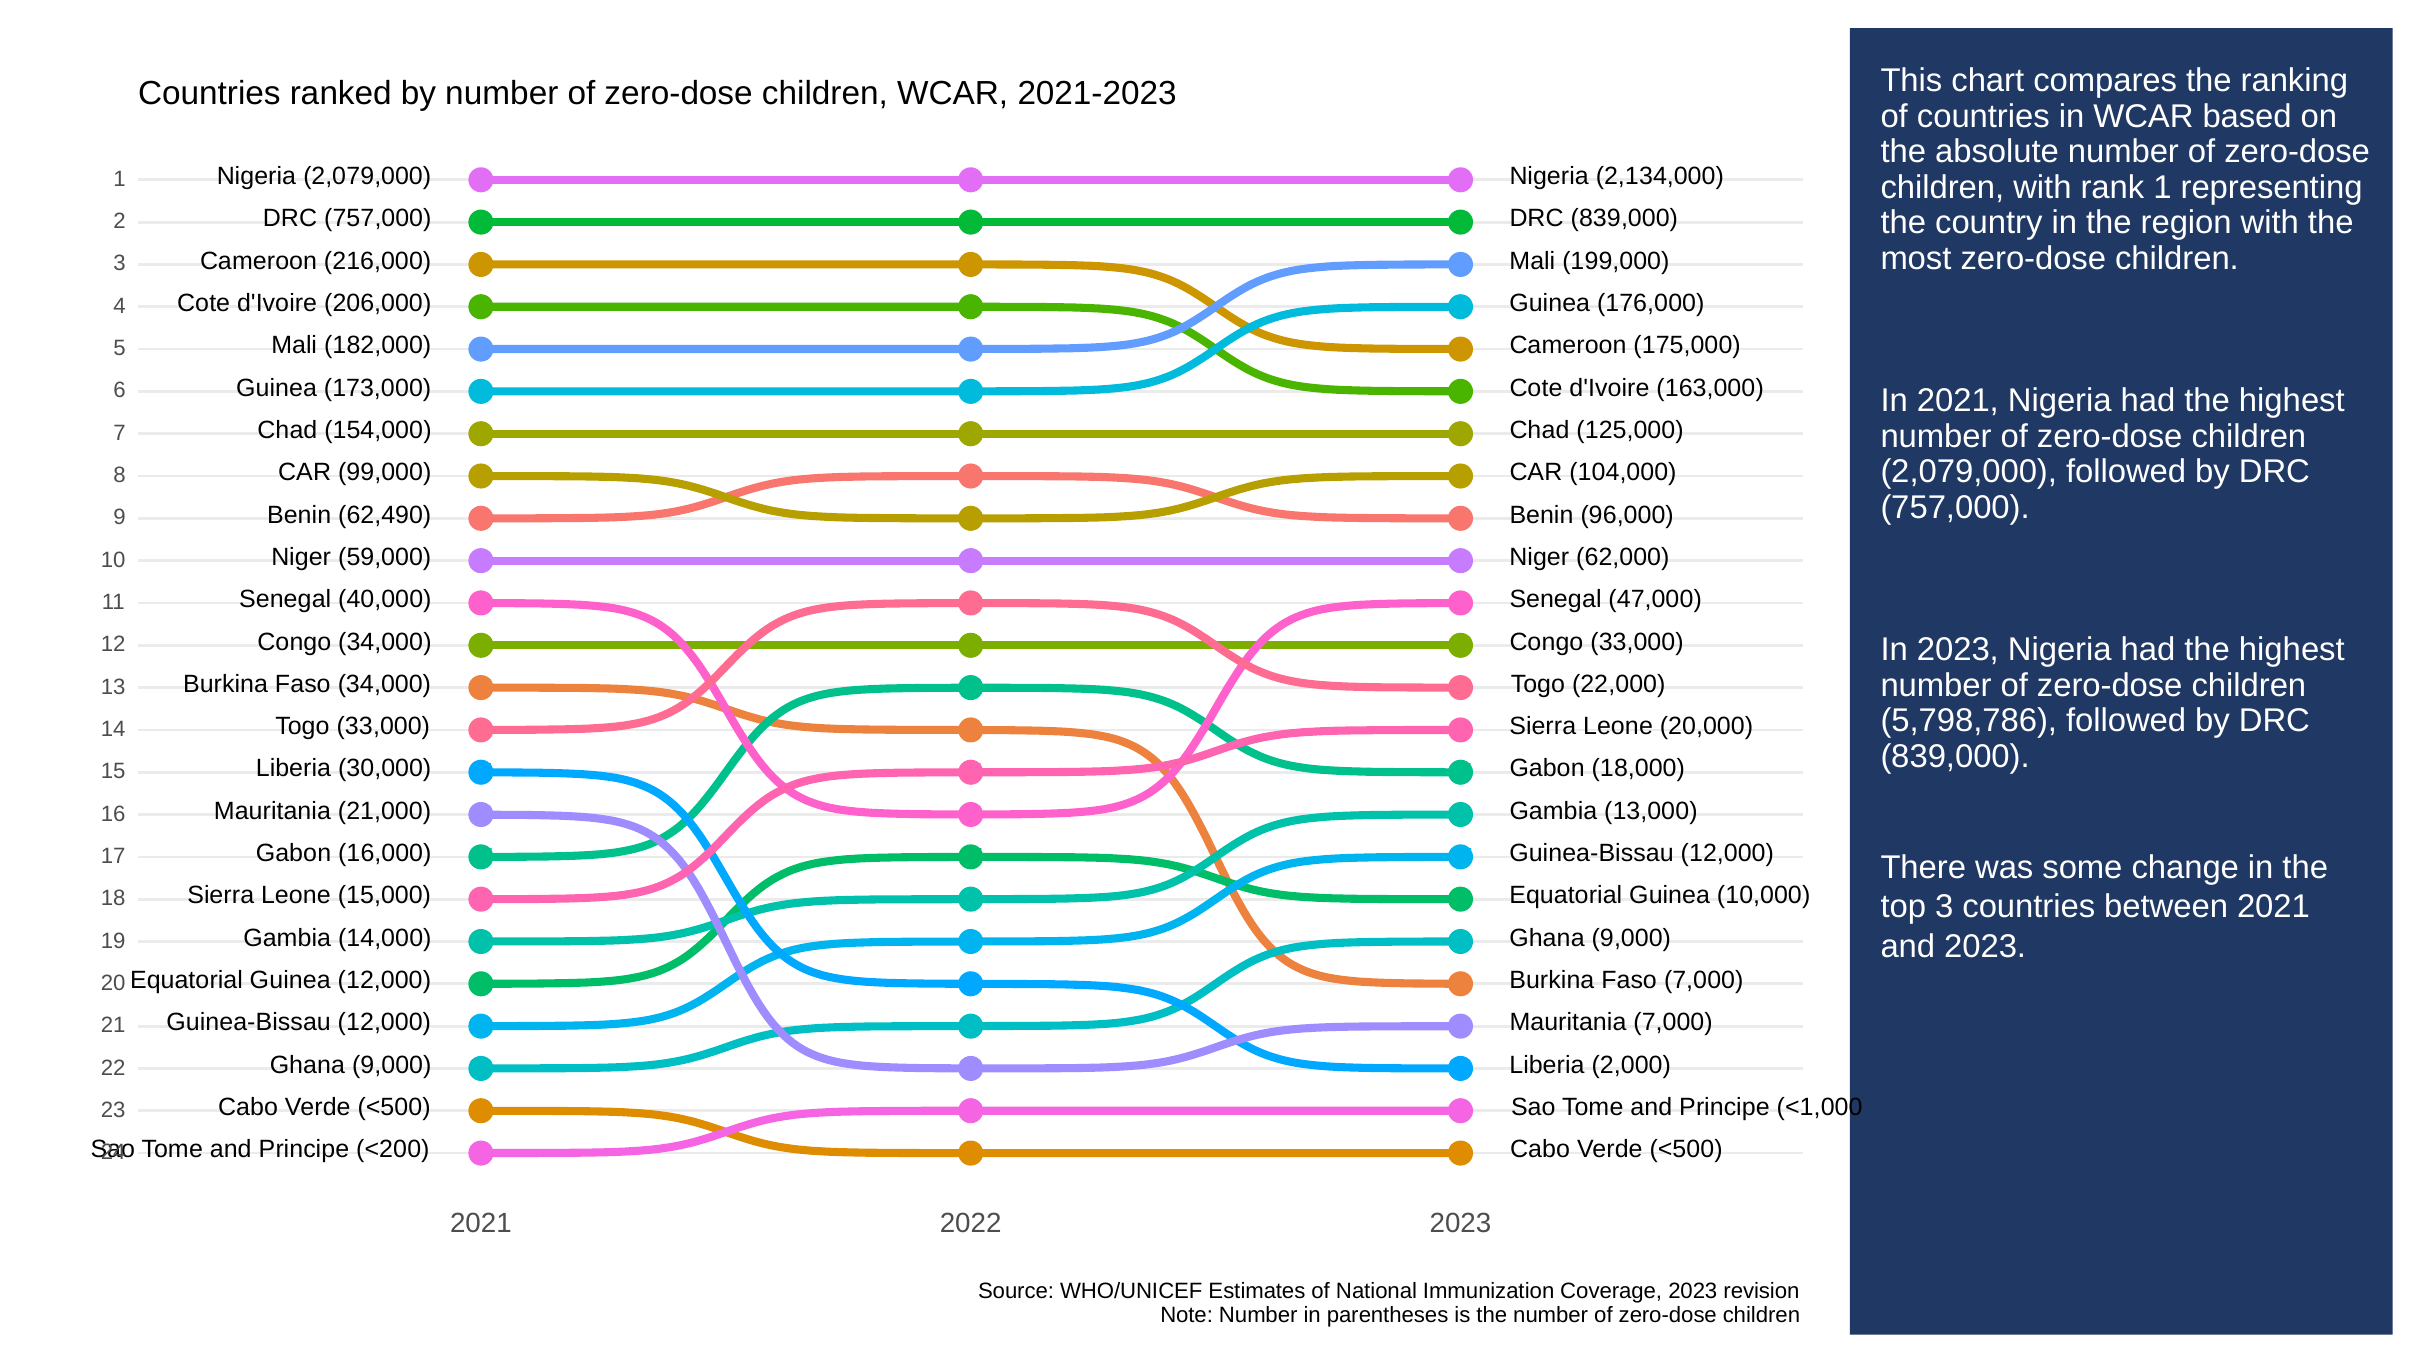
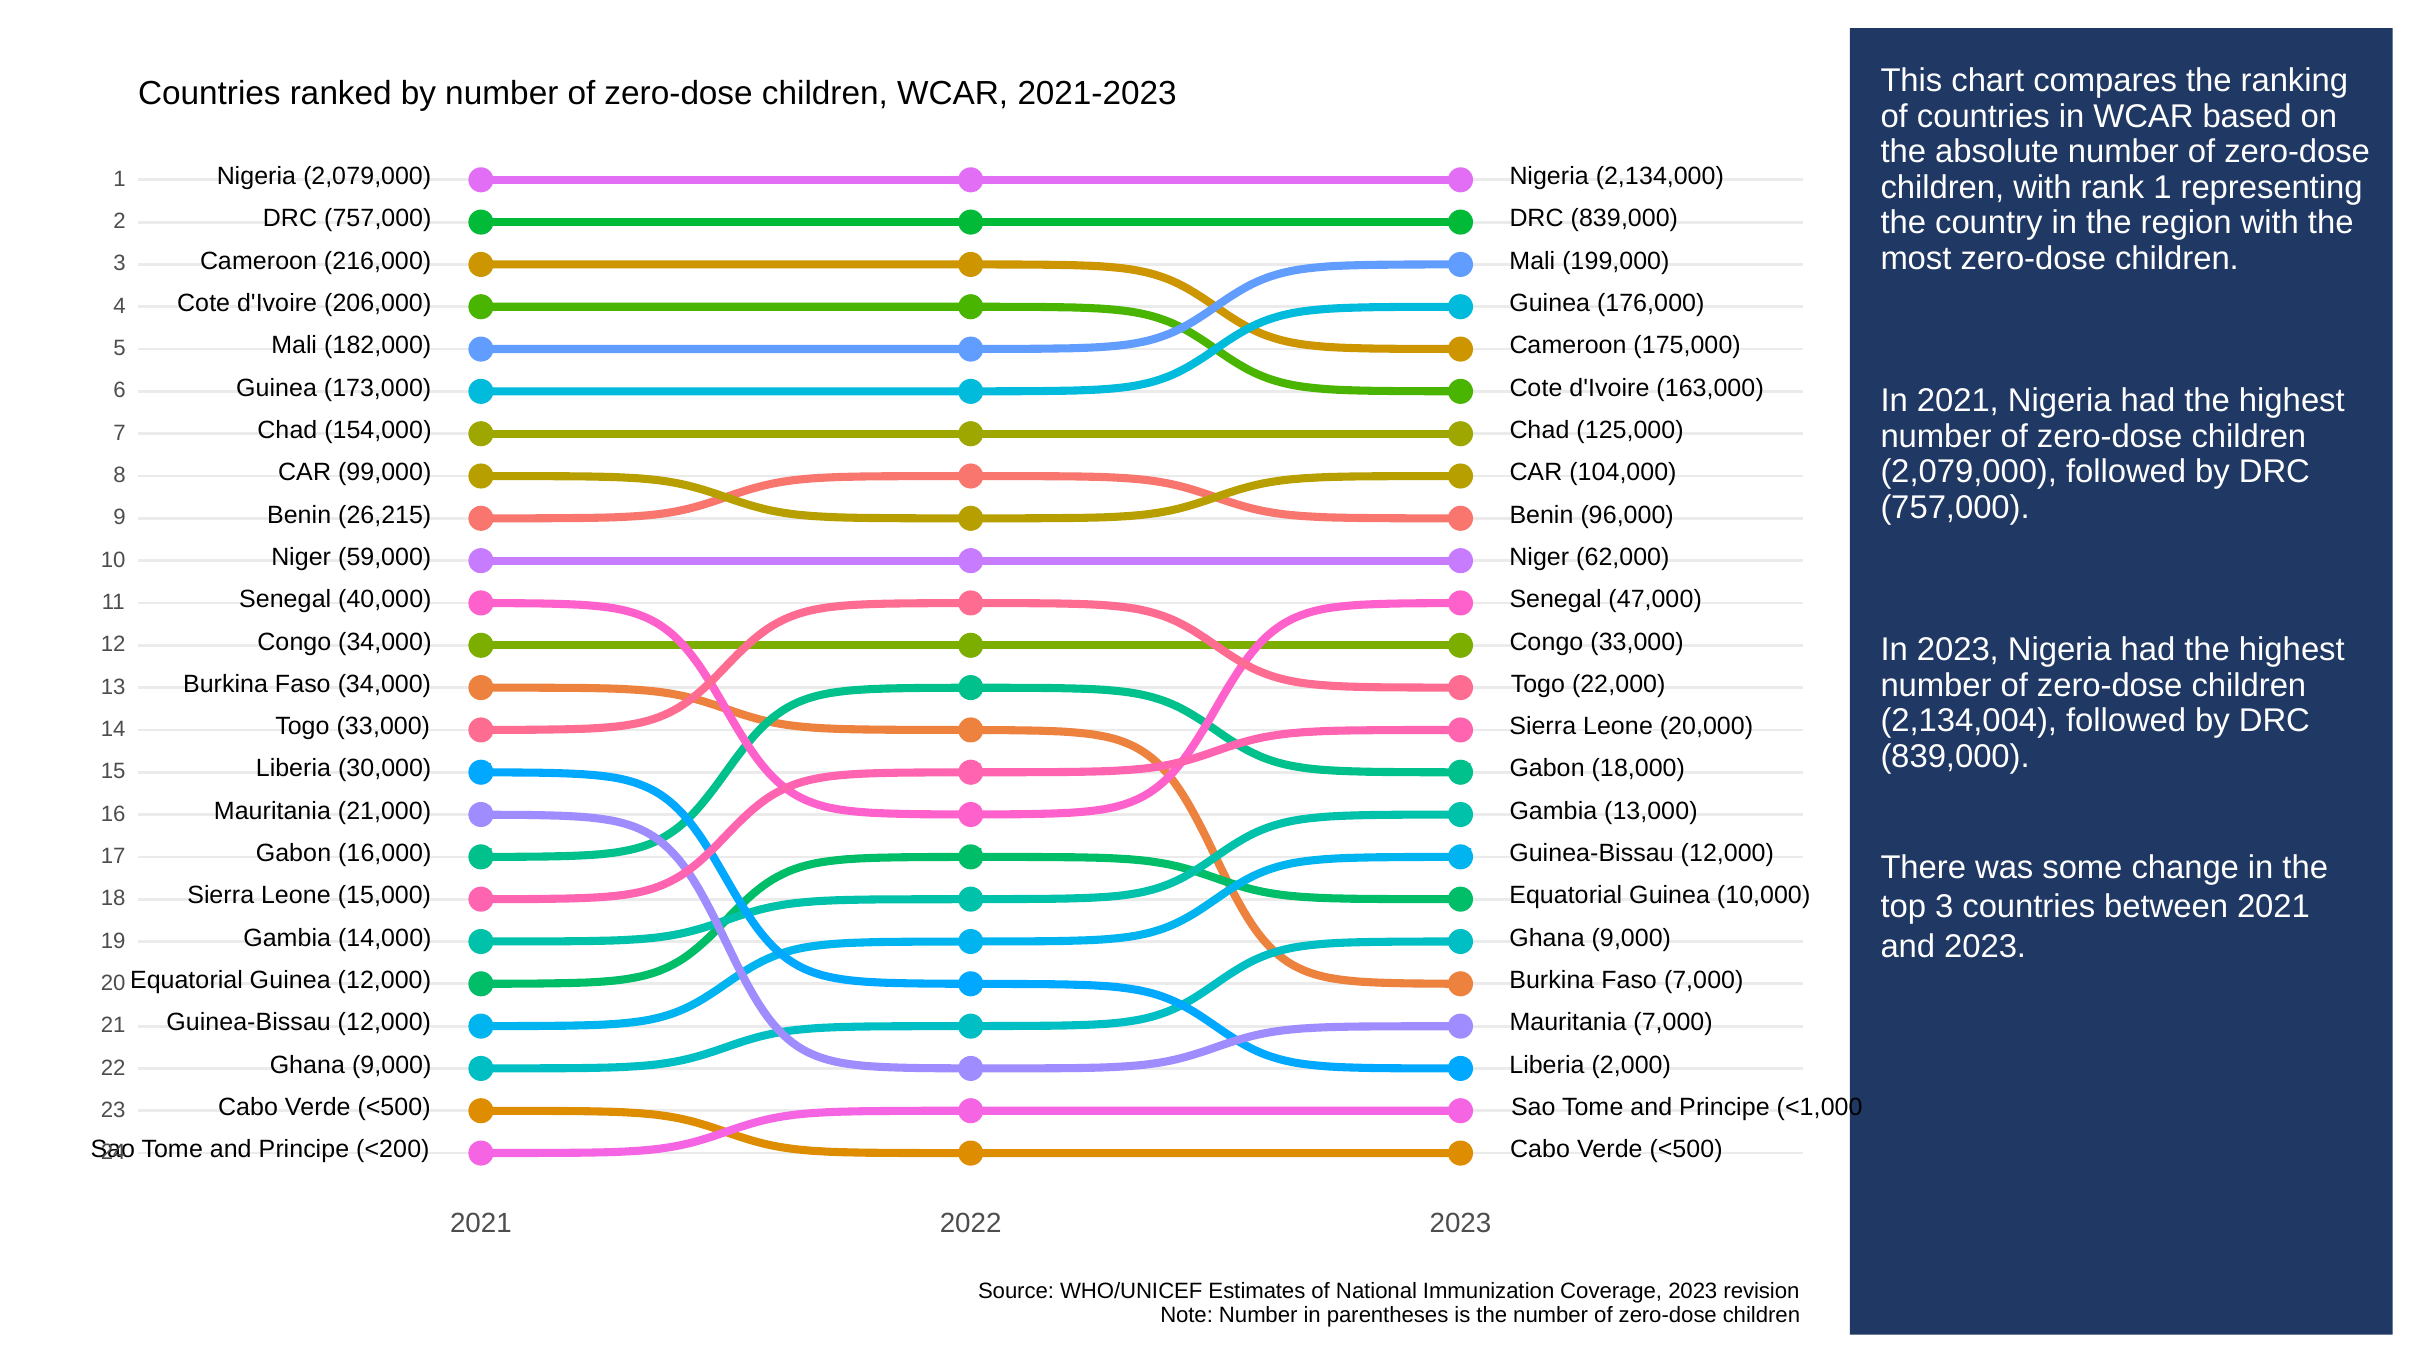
62,490: 62,490 -> 26,215 (385, 515)
5,798,786: 5,798,786 -> 2,134,004 (1969, 721)
